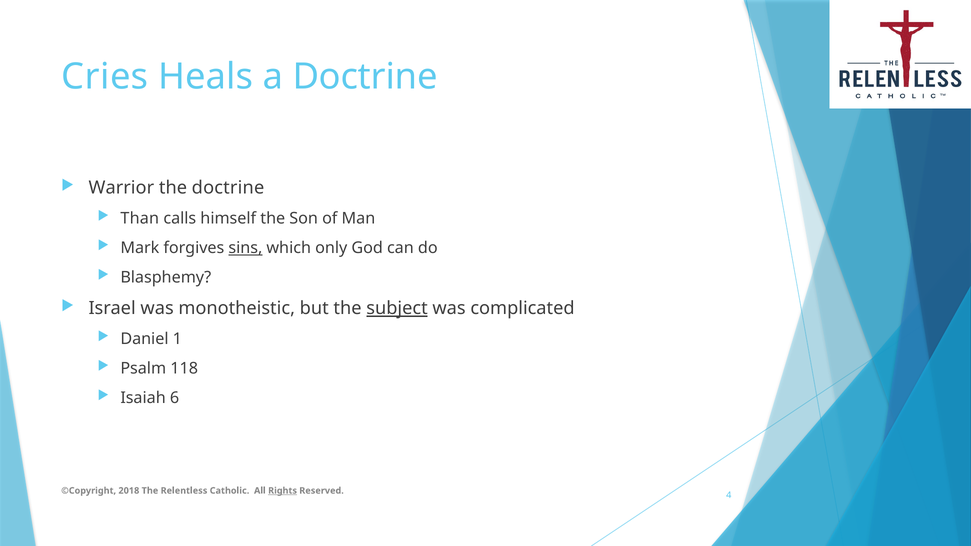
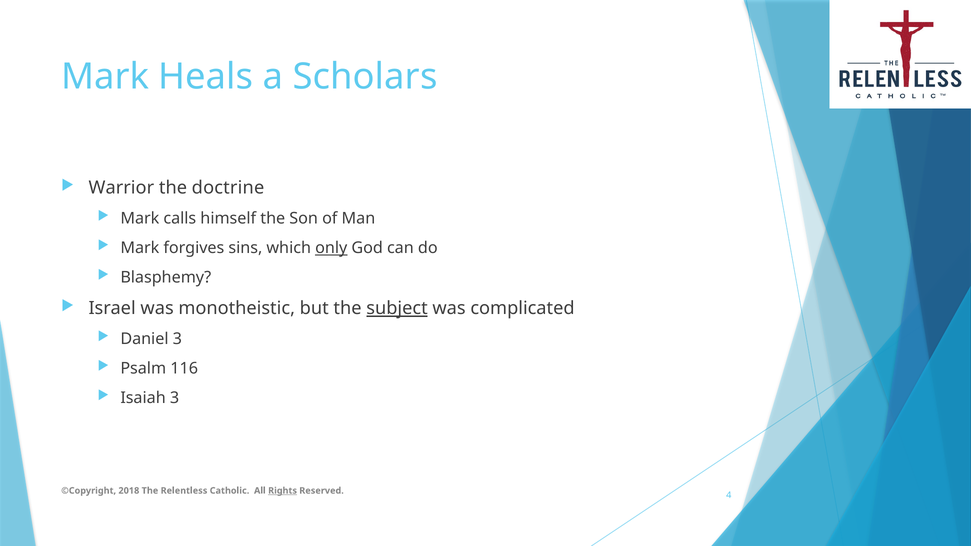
Cries: Cries -> Mark (105, 77)
a Doctrine: Doctrine -> Scholars (365, 77)
Than: Than -> Mark (140, 219)
sins underline: present -> none (245, 248)
only underline: none -> present (331, 248)
Daniel 1: 1 -> 3 (177, 339)
118: 118 -> 116 (184, 369)
Isaiah 6: 6 -> 3 (175, 398)
